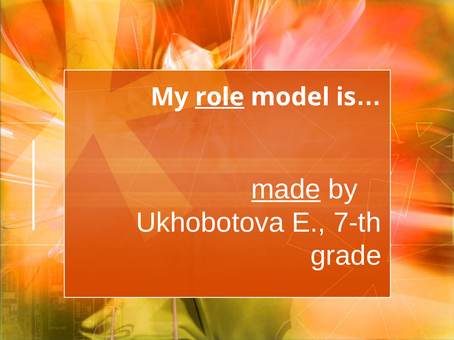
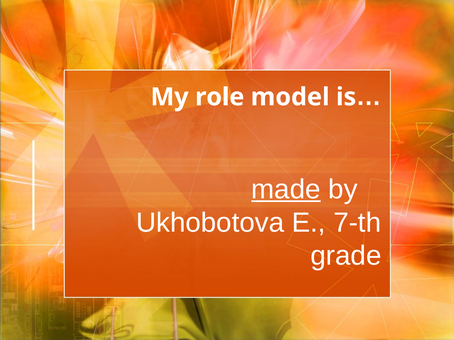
role underline: present -> none (220, 97)
